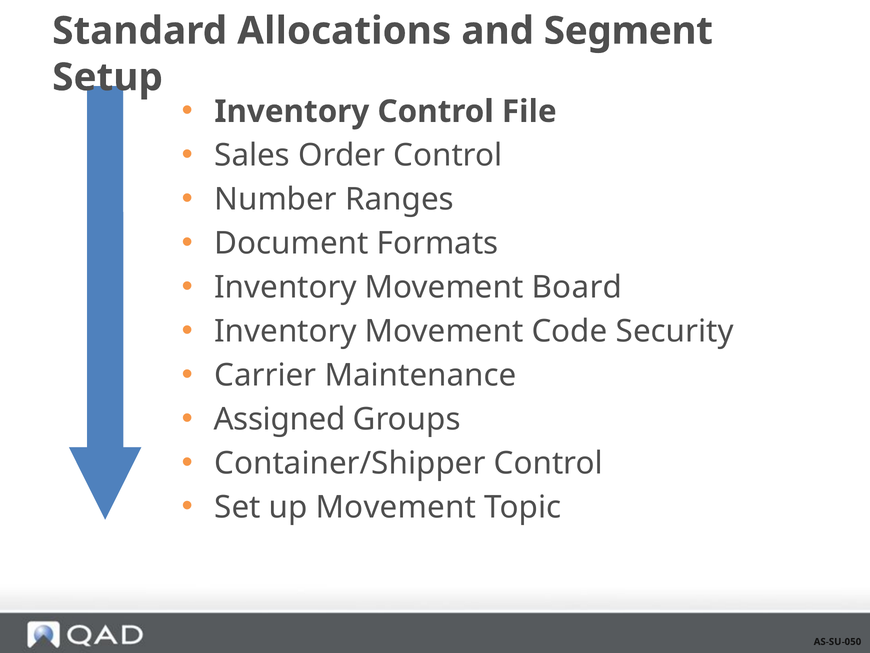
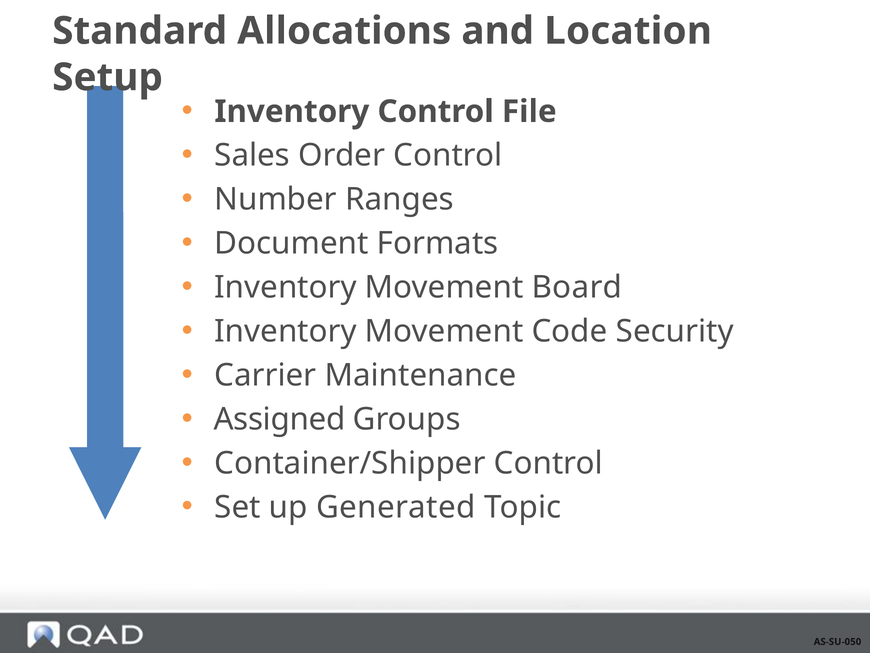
Segment: Segment -> Location (628, 31)
up Movement: Movement -> Generated (396, 507)
